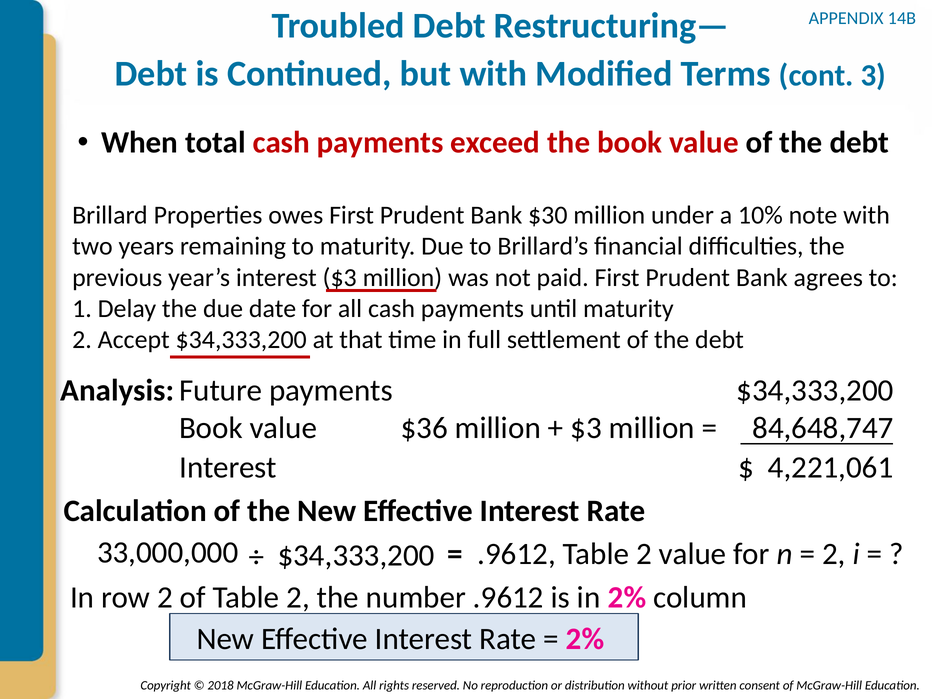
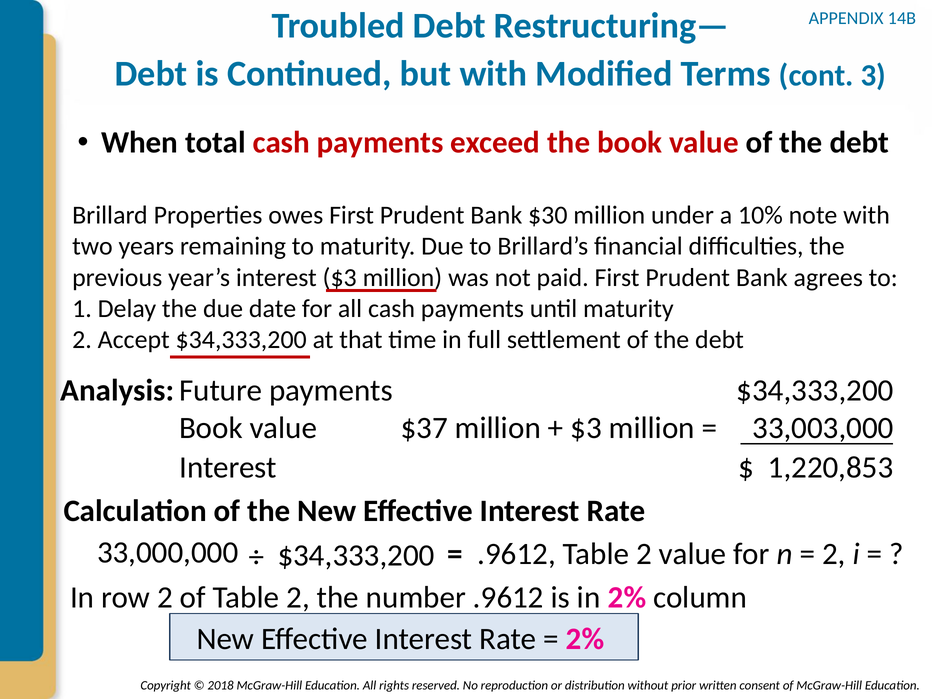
$36: $36 -> $37 (424, 428)
84,648,747: 84,648,747 -> 33,003,000 (823, 428)
4,221,061: 4,221,061 -> 1,220,853 (831, 468)
